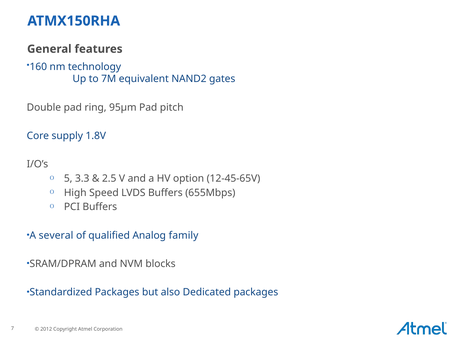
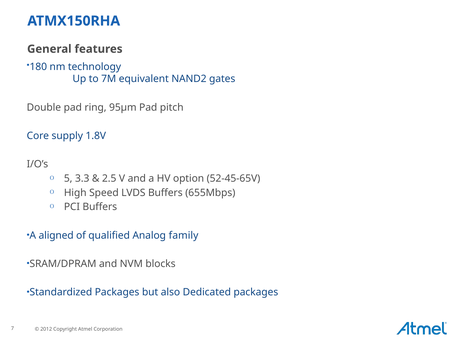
160: 160 -> 180 (38, 67)
12-45-65V: 12-45-65V -> 52-45-65V (233, 179)
several: several -> aligned (56, 236)
